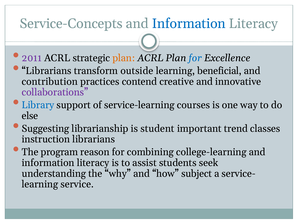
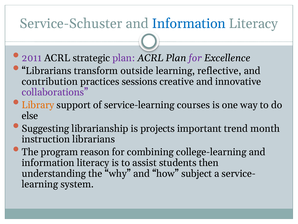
Service-Concepts: Service-Concepts -> Service-Schuster (71, 23)
plan colour: orange -> purple (124, 58)
for colour: blue -> purple (195, 58)
beneficial: beneficial -> reflective (219, 71)
contend: contend -> sessions (139, 81)
Library colour: blue -> orange (38, 105)
student: student -> projects (158, 128)
classes: classes -> month (265, 128)
seek: seek -> then (209, 162)
service: service -> system (77, 184)
